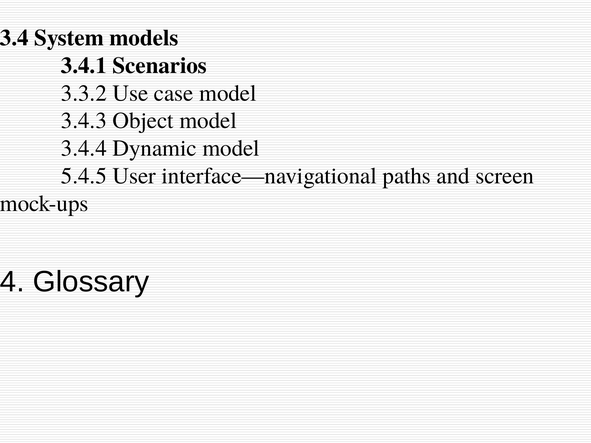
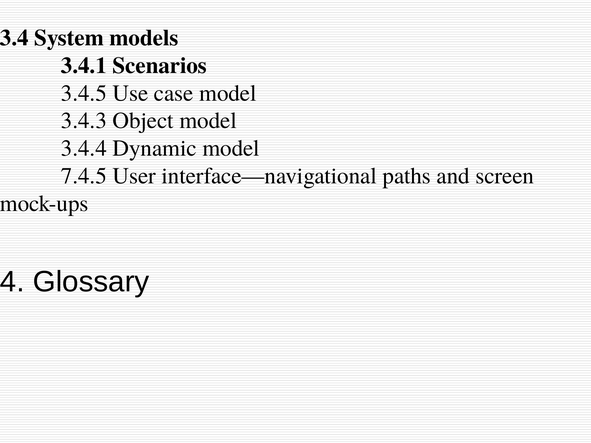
3.3.2: 3.3.2 -> 3.4.5 (84, 93)
5.4.5: 5.4.5 -> 7.4.5 (84, 176)
